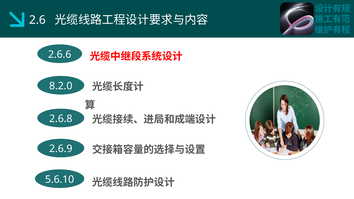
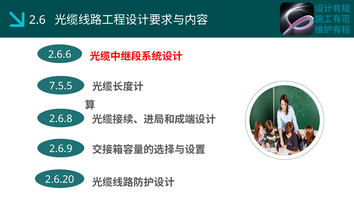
8.2.0: 8.2.0 -> 7.5.5 (61, 86)
5.6.10: 5.6.10 -> 2.6.20 (60, 179)
